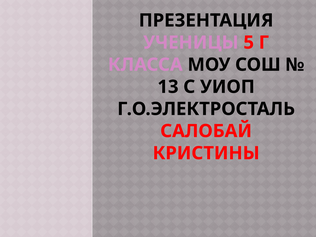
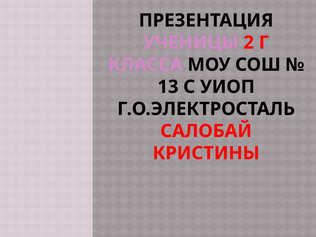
5: 5 -> 2 (249, 43)
